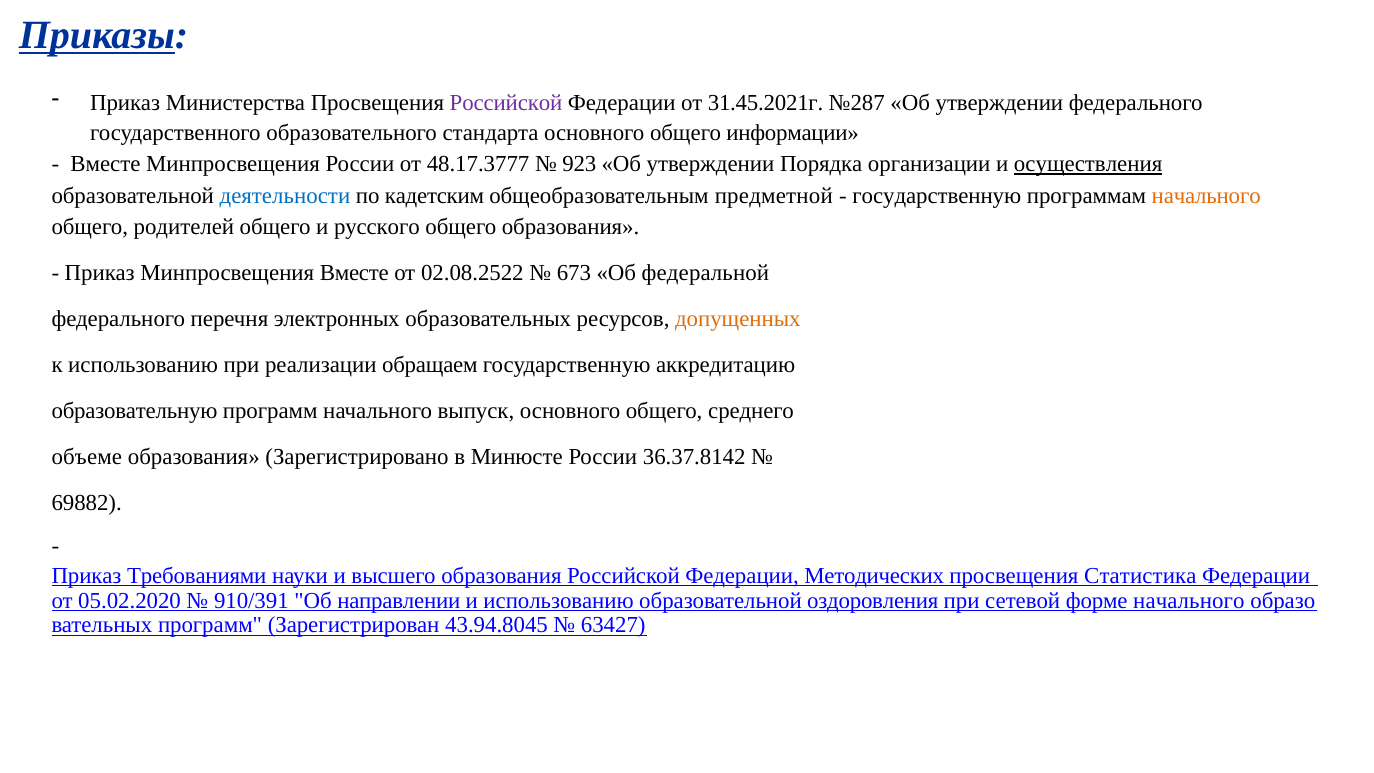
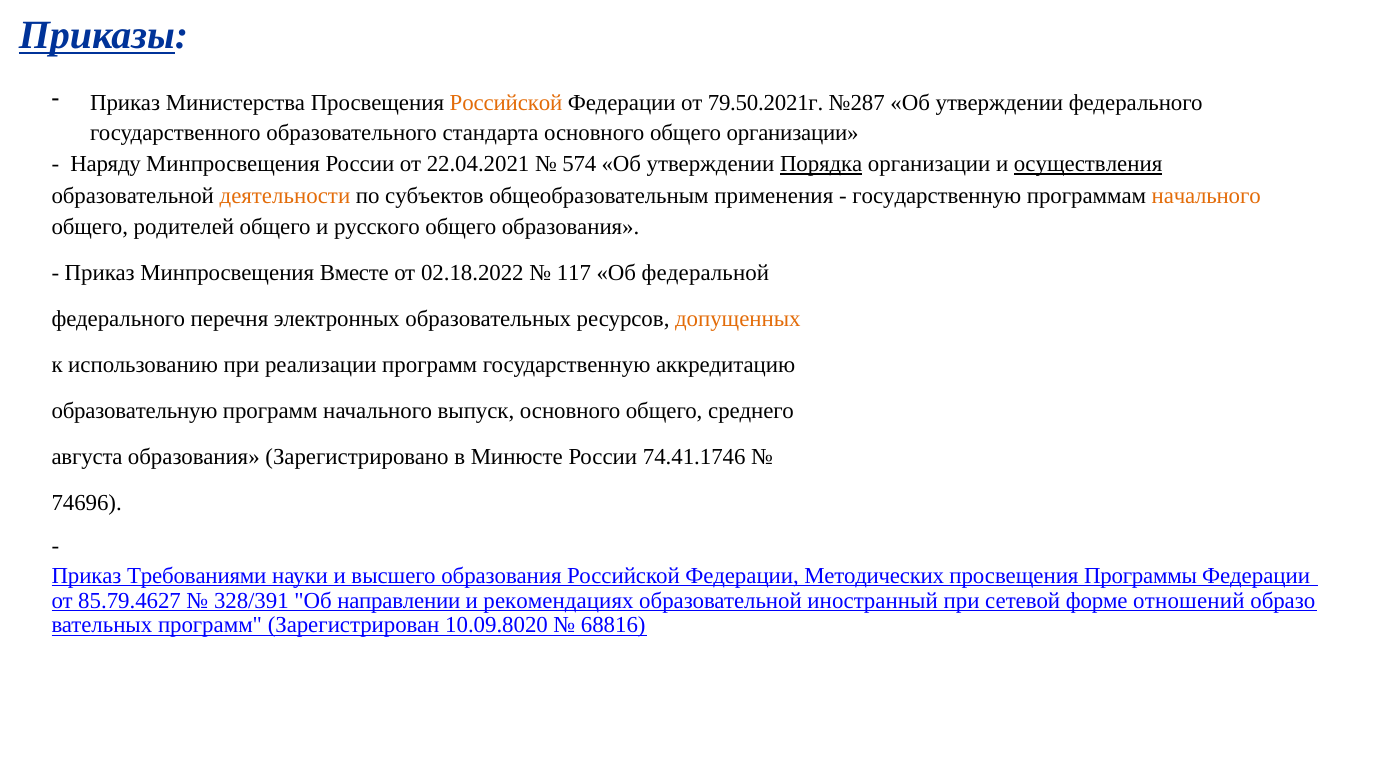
Российской colour: purple -> orange (506, 103)
31.45.2021г: 31.45.2021г -> 79.50.2021г (766, 103)
общего информации: информации -> организации (793, 132)
Вместе: Вместе -> Наряду (106, 164)
48.17.3777: 48.17.3777 -> 22.04.2021 (478, 164)
923: 923 -> 574 (579, 164)
Порядка underline: none -> present (821, 164)
деятельности colour: blue -> orange (285, 196)
кадетским: кадетским -> субъектов (434, 196)
предметной: предметной -> применения (774, 196)
02.08.2522: 02.08.2522 -> 02.18.2022 (472, 273)
673: 673 -> 117 (574, 273)
реализации обращаем: обращаем -> программ (430, 365)
объеме: объеме -> августа (87, 457)
36.37.8142: 36.37.8142 -> 74.41.1746 (694, 457)
69882: 69882 -> 74696 (87, 503)
Статистика: Статистика -> Программы (1141, 576)
05.02.2020: 05.02.2020 -> 85.79.4627 (130, 600)
910/391: 910/391 -> 328/391 (251, 600)
и использованию: использованию -> рекомендациях (559, 600)
оздоровления: оздоровления -> иностранный (873, 600)
форме начального: начального -> отношений (1189, 600)
43.94.8045: 43.94.8045 -> 10.09.8020 (497, 625)
63427: 63427 -> 68816 (613, 625)
